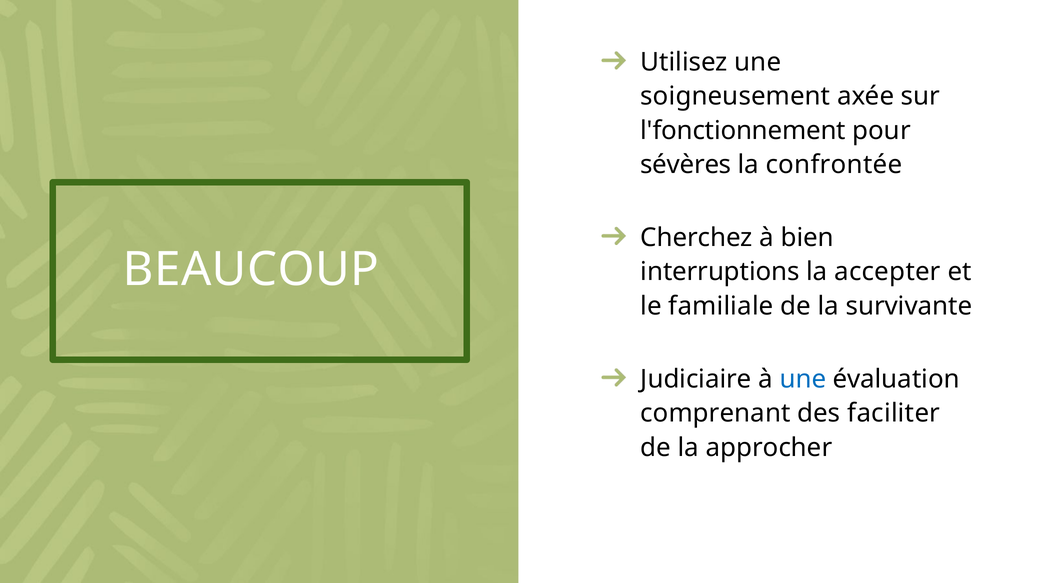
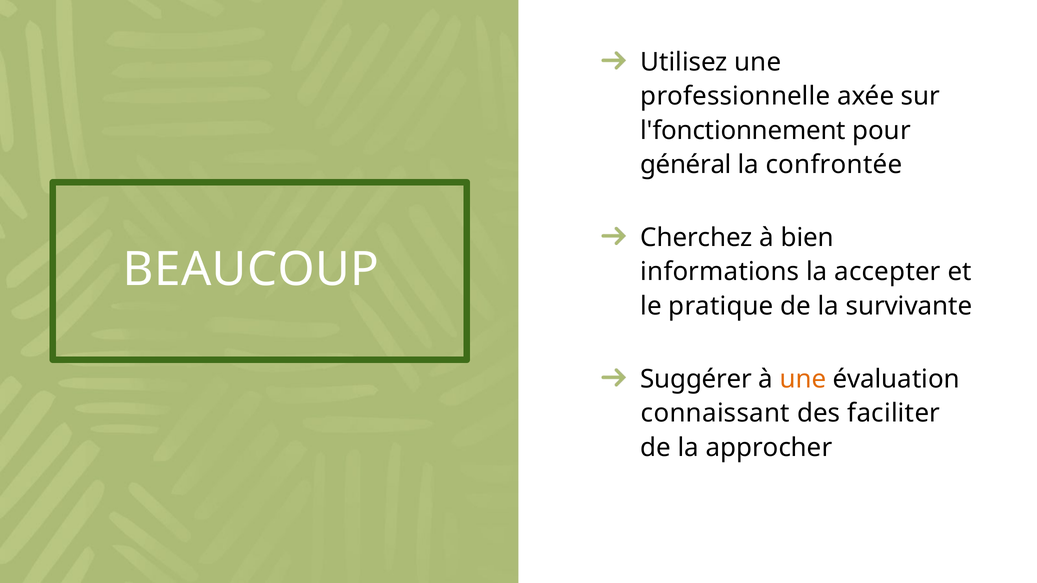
soigneusement: soigneusement -> professionnelle (735, 96)
sévères: sévères -> général (686, 165)
interruptions: interruptions -> informations (720, 272)
familiale: familiale -> pratique (721, 306)
Judiciaire: Judiciaire -> Suggérer (696, 379)
une colour: blue -> orange (803, 379)
comprenant: comprenant -> connaissant (715, 414)
